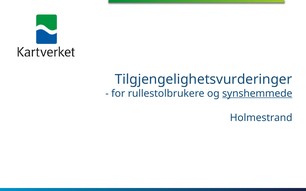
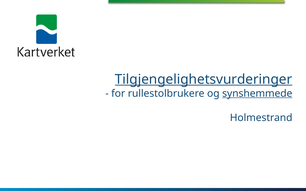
Tilgjengelighetsvurderinger underline: none -> present (204, 79)
